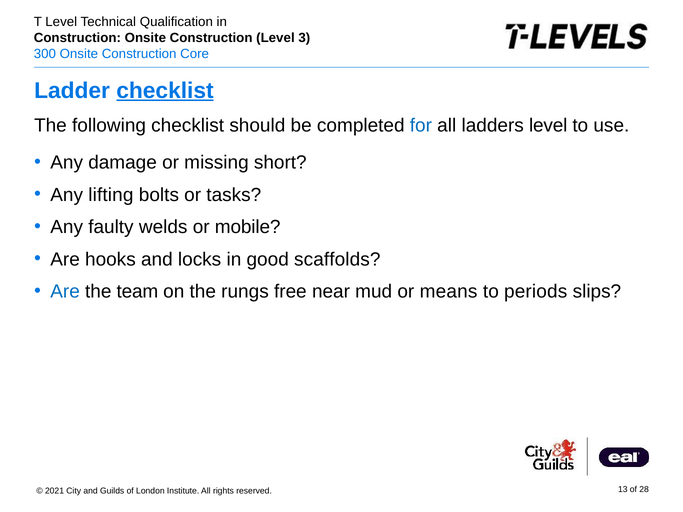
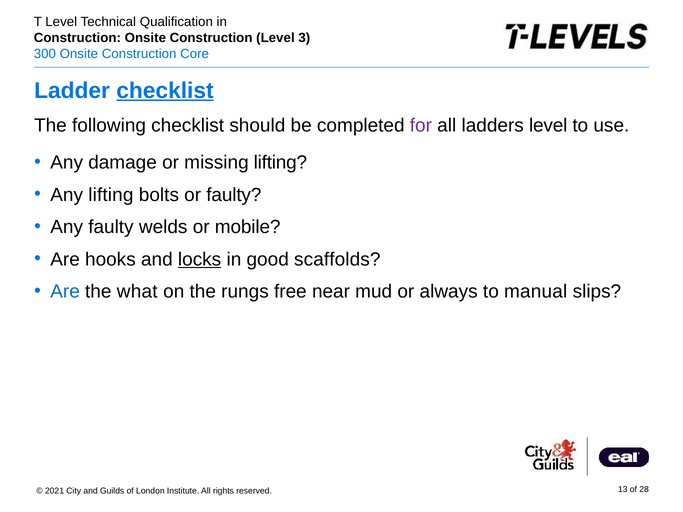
for colour: blue -> purple (421, 126)
missing short: short -> lifting (280, 163)
or tasks: tasks -> faulty (234, 195)
locks underline: none -> present (200, 259)
team: team -> what (137, 292)
means: means -> always (449, 292)
periods: periods -> manual (536, 292)
